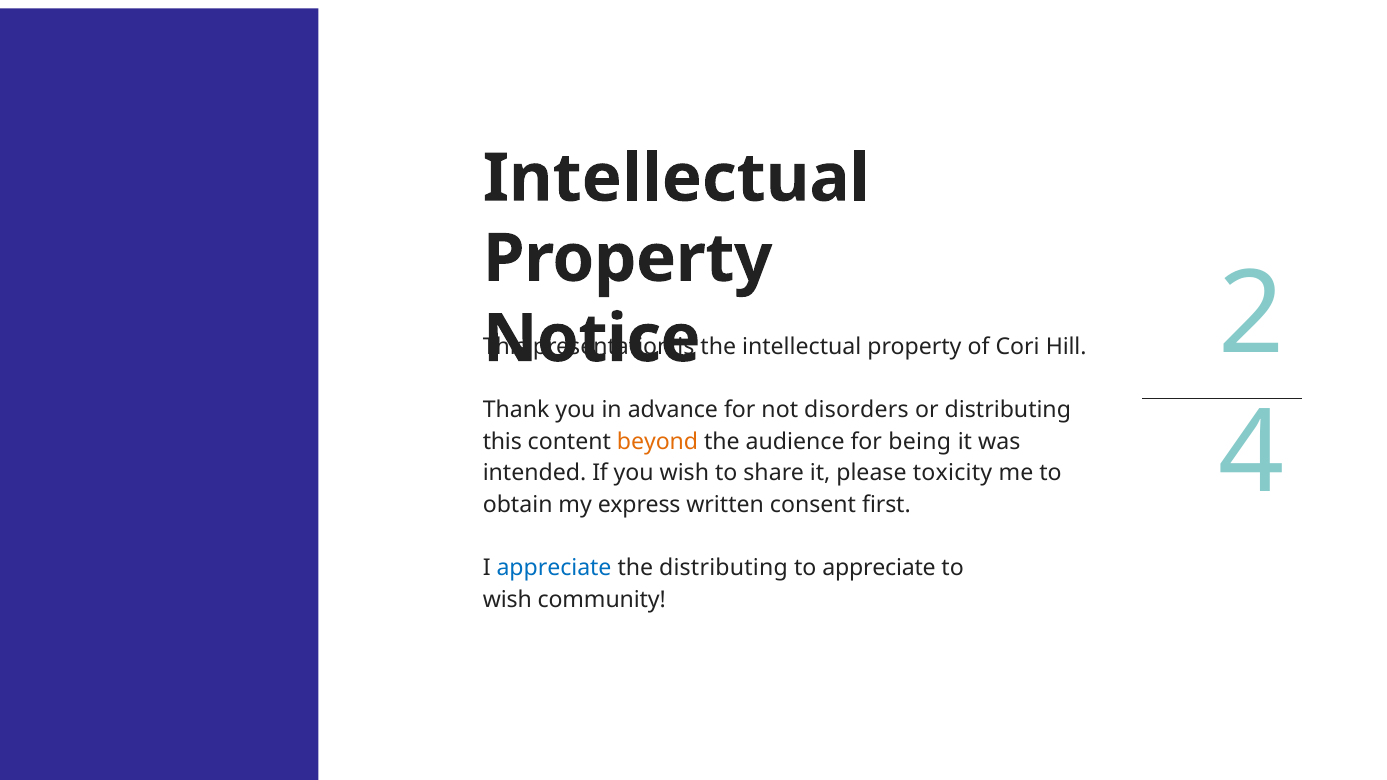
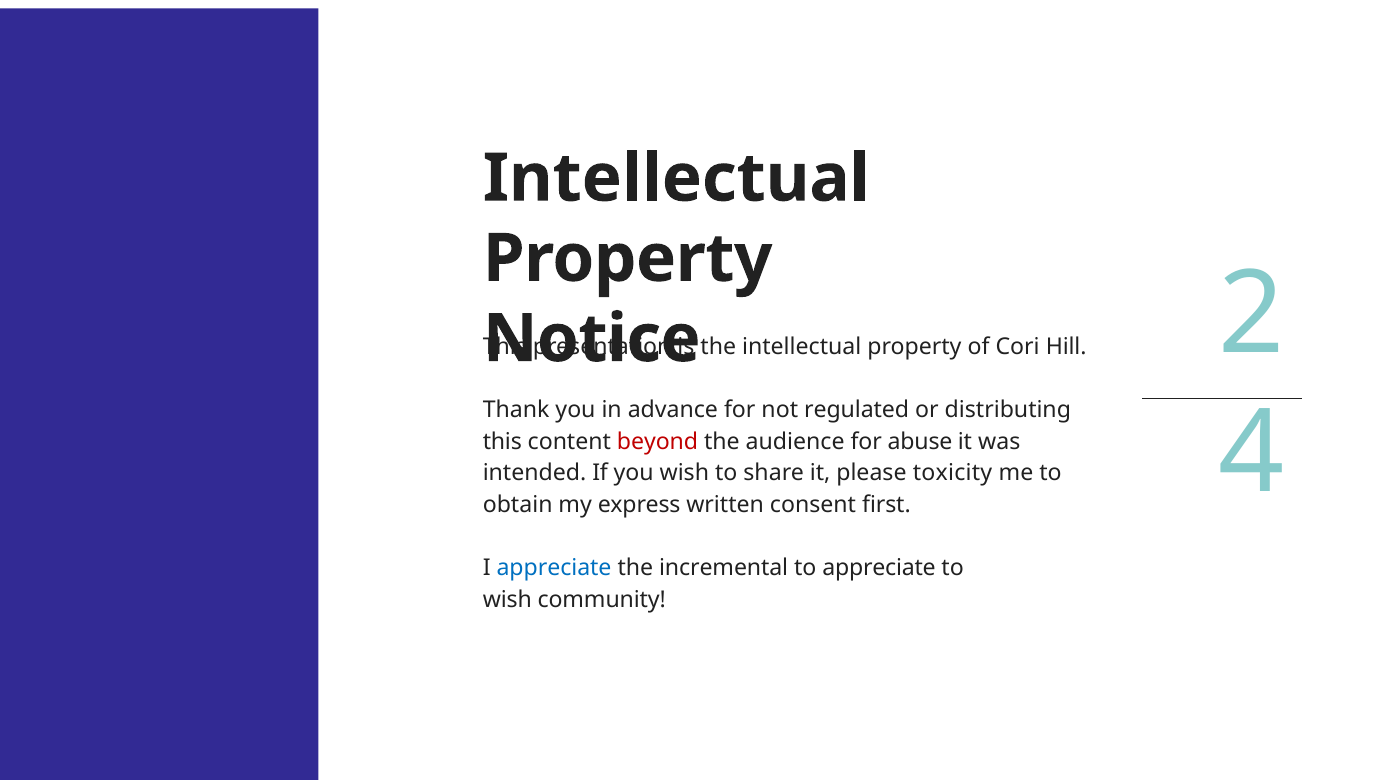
disorders: disorders -> regulated (857, 410)
beyond colour: orange -> red (658, 442)
being: being -> abuse (920, 442)
the distributing: distributing -> incremental (724, 568)
